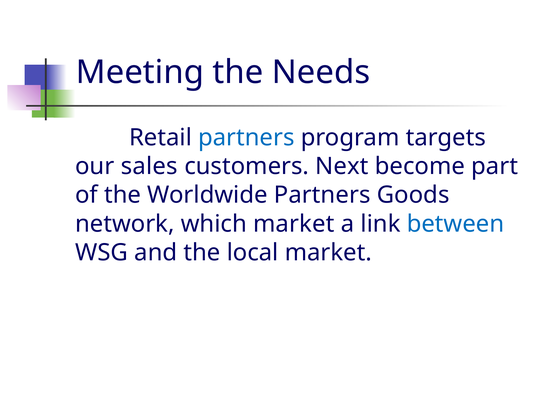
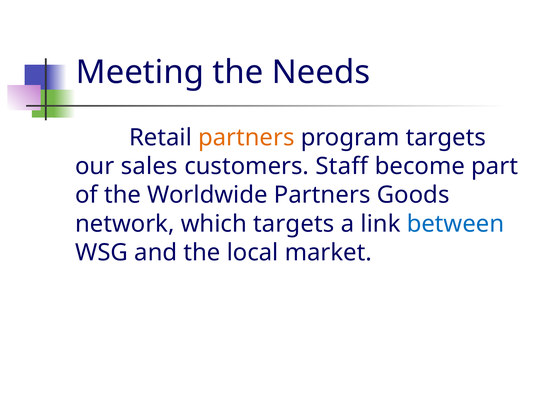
partners colour: blue -> orange (246, 138)
Next: Next -> Staff (342, 166)
which market: market -> targets (294, 224)
